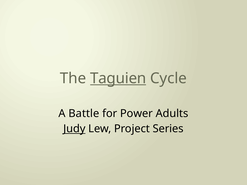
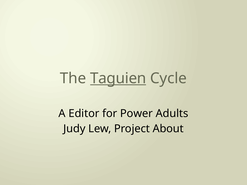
Battle: Battle -> Editor (84, 114)
Judy underline: present -> none (74, 129)
Series: Series -> About (168, 129)
